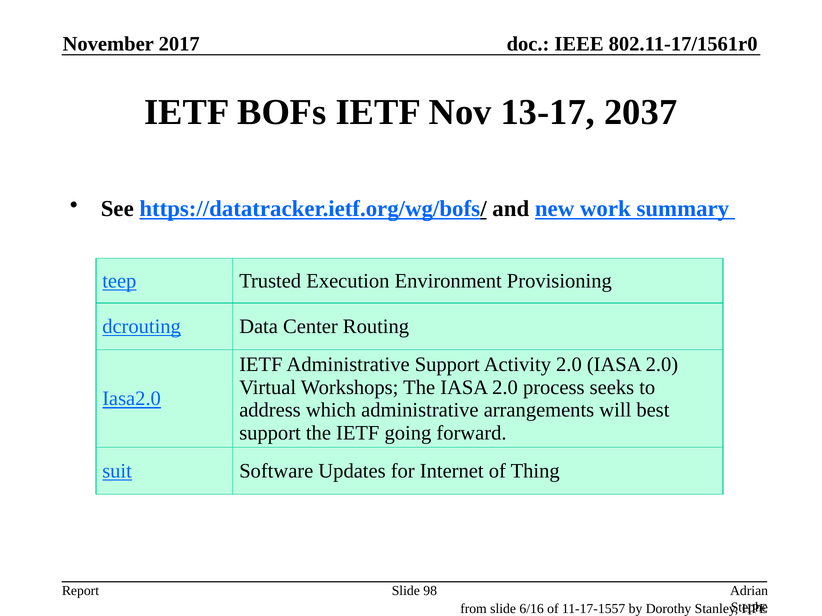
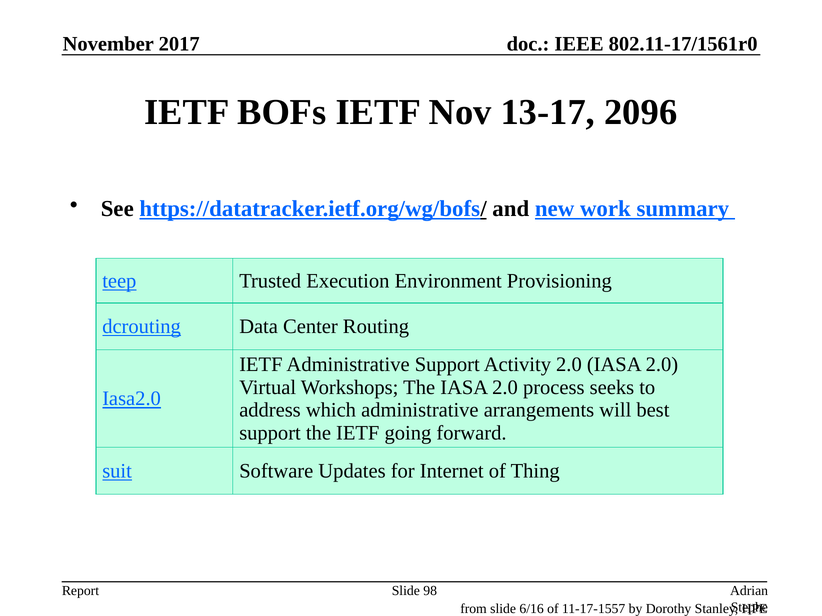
2037: 2037 -> 2096 (641, 112)
